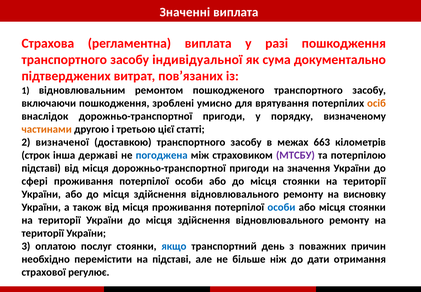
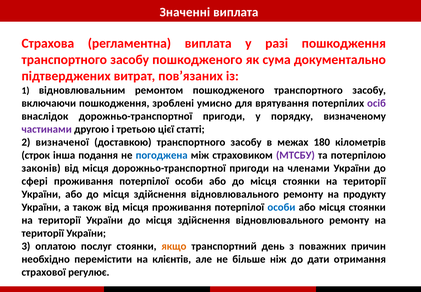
засобу індивідуальної: індивідуальної -> пошкодженого (197, 60)
осіб colour: orange -> purple (376, 103)
частинами colour: orange -> purple (47, 129)
663: 663 -> 180 (322, 142)
державі: державі -> подання (98, 155)
підставі: підставі -> законів (41, 168)
значення: значення -> членами (309, 168)
висновку: висновку -> продукту (365, 194)
якщо colour: blue -> orange (174, 246)
на підставі: підставі -> клієнтів (172, 259)
